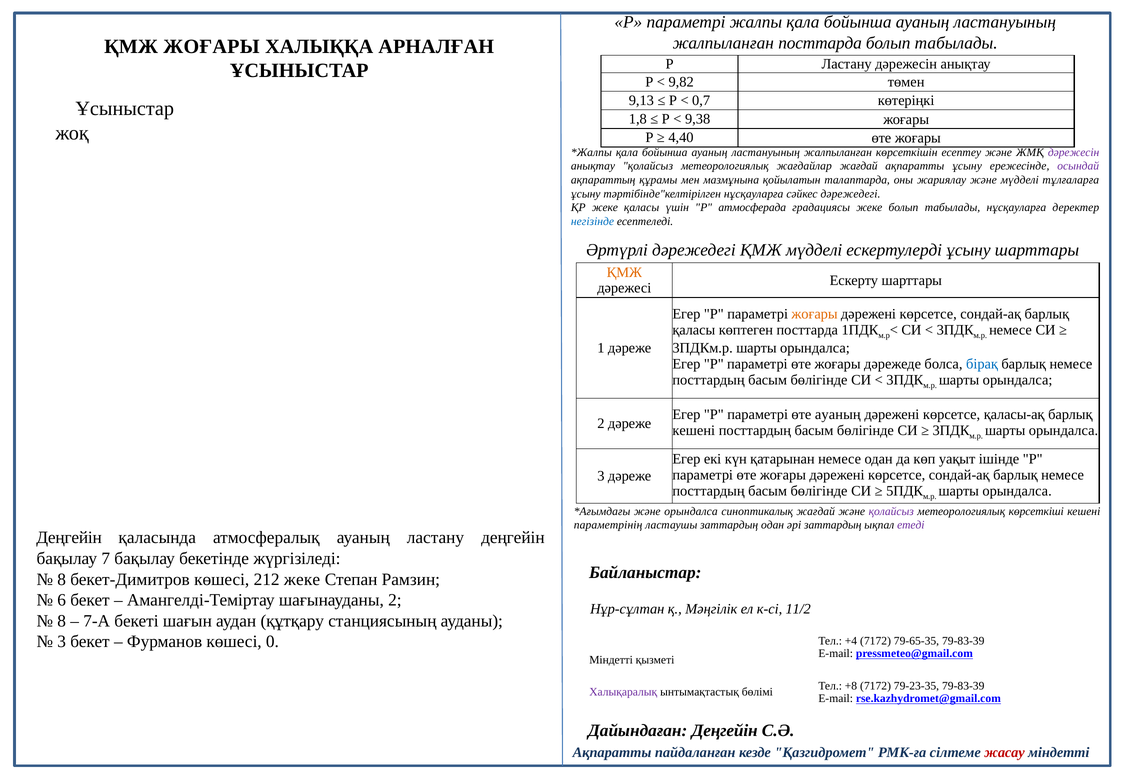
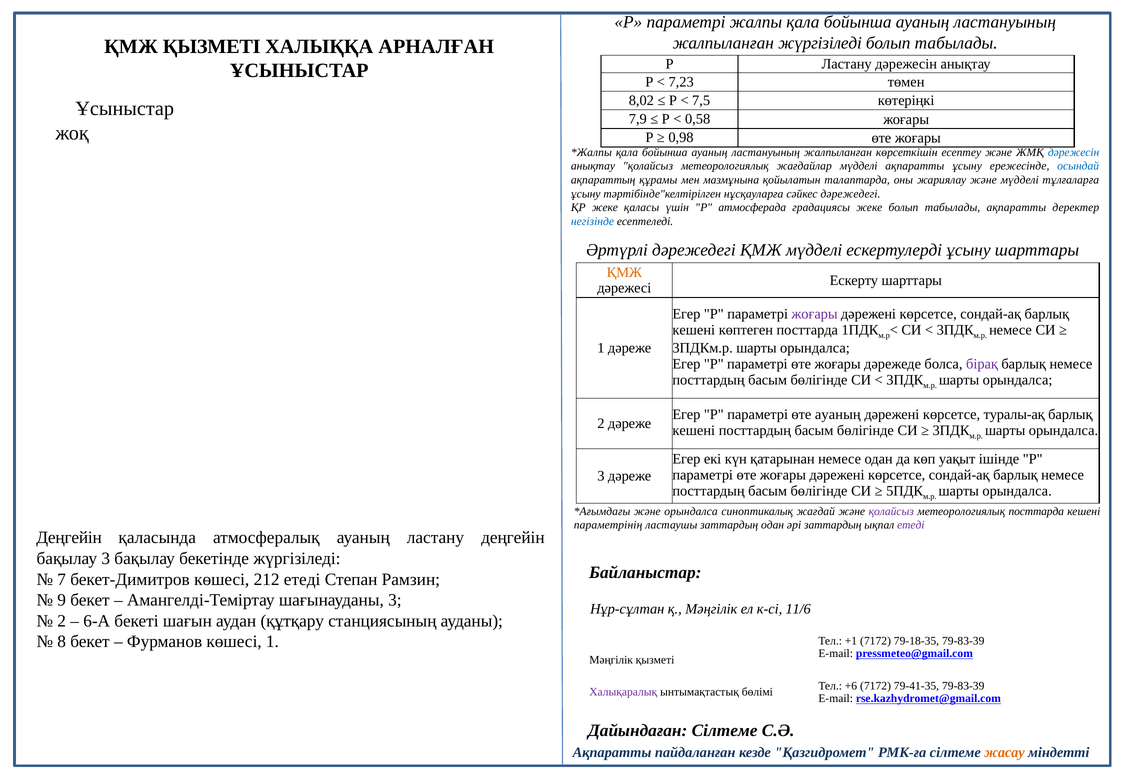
жалпыланған посттарда: посттарда -> жүргізіледі (820, 43)
ҚМЖ ЖОҒАРЫ: ЖОҒАРЫ -> ҚЫЗМЕТІ (212, 47)
9,82: 9,82 -> 7,23 (681, 82)
9,13: 9,13 -> 8,02 (641, 100)
0,7: 0,7 -> 7,5 (701, 100)
1,8: 1,8 -> 7,9 (638, 119)
9,38: 9,38 -> 0,58 (698, 119)
4,40: 4,40 -> 0,98 (681, 138)
дәрежесін colour: purple -> blue (1074, 152)
жағдайлар жағдай: жағдай -> мүдделі (859, 166)
осындай colour: purple -> blue (1078, 166)
табылады нұсқауларға: нұсқауларға -> ақпаратты (1016, 208)
жоғары colour: orange -> purple (815, 314)
қаласы: қаласы -> кешені (694, 330)
бірақ colour: blue -> purple (982, 364)
қаласы-ақ: қаласы-ақ -> туралы-ақ (1014, 415)
метеорологиялық көрсеткіші: көрсеткіші -> посттарда (1036, 511)
бақылау 7: 7 -> 3 (106, 558)
8: 8 -> 7 (62, 579)
212 жеке: жеке -> етеді (302, 579)
6: 6 -> 9 (62, 600)
шағынауданы 2: 2 -> 3 (395, 600)
11/2: 11/2 -> 11/6 (798, 609)
8: 8 -> 2 (62, 621)
7-А: 7-А -> 6-А (97, 621)
3: 3 -> 8 (62, 641)
көшесі 0: 0 -> 1 (272, 641)
+4: +4 -> +1 (851, 641)
79-65-35: 79-65-35 -> 79-18-35 (916, 641)
Міндетті: Міндетті -> Мәңгілік (611, 660)
+8: +8 -> +6 (851, 686)
79-23-35: 79-23-35 -> 79-41-35 (916, 686)
Дайындаған Деңгейін: Деңгейін -> Сілтеме (725, 730)
жасау colour: red -> orange (1004, 752)
